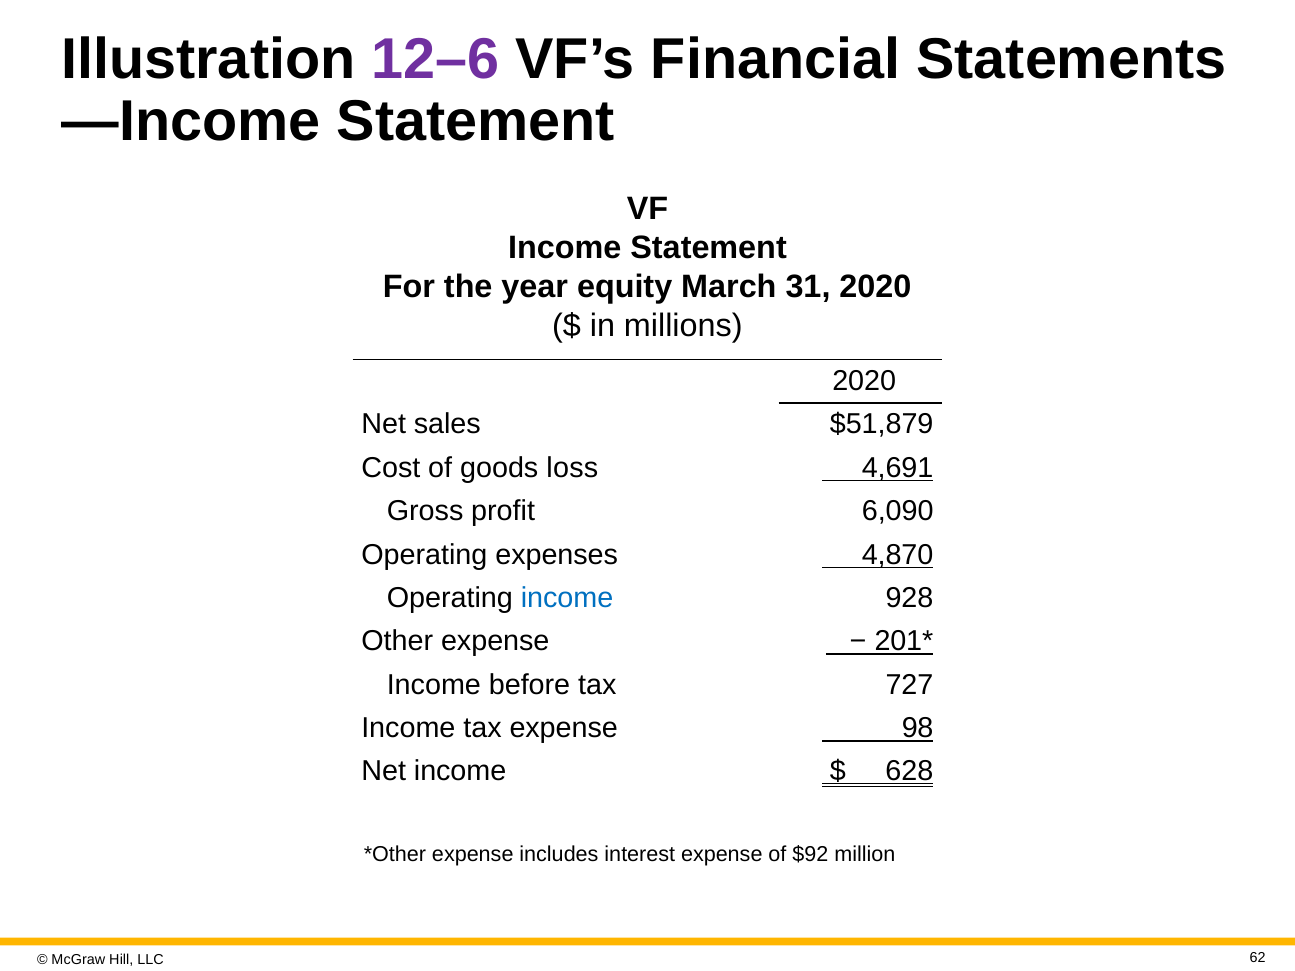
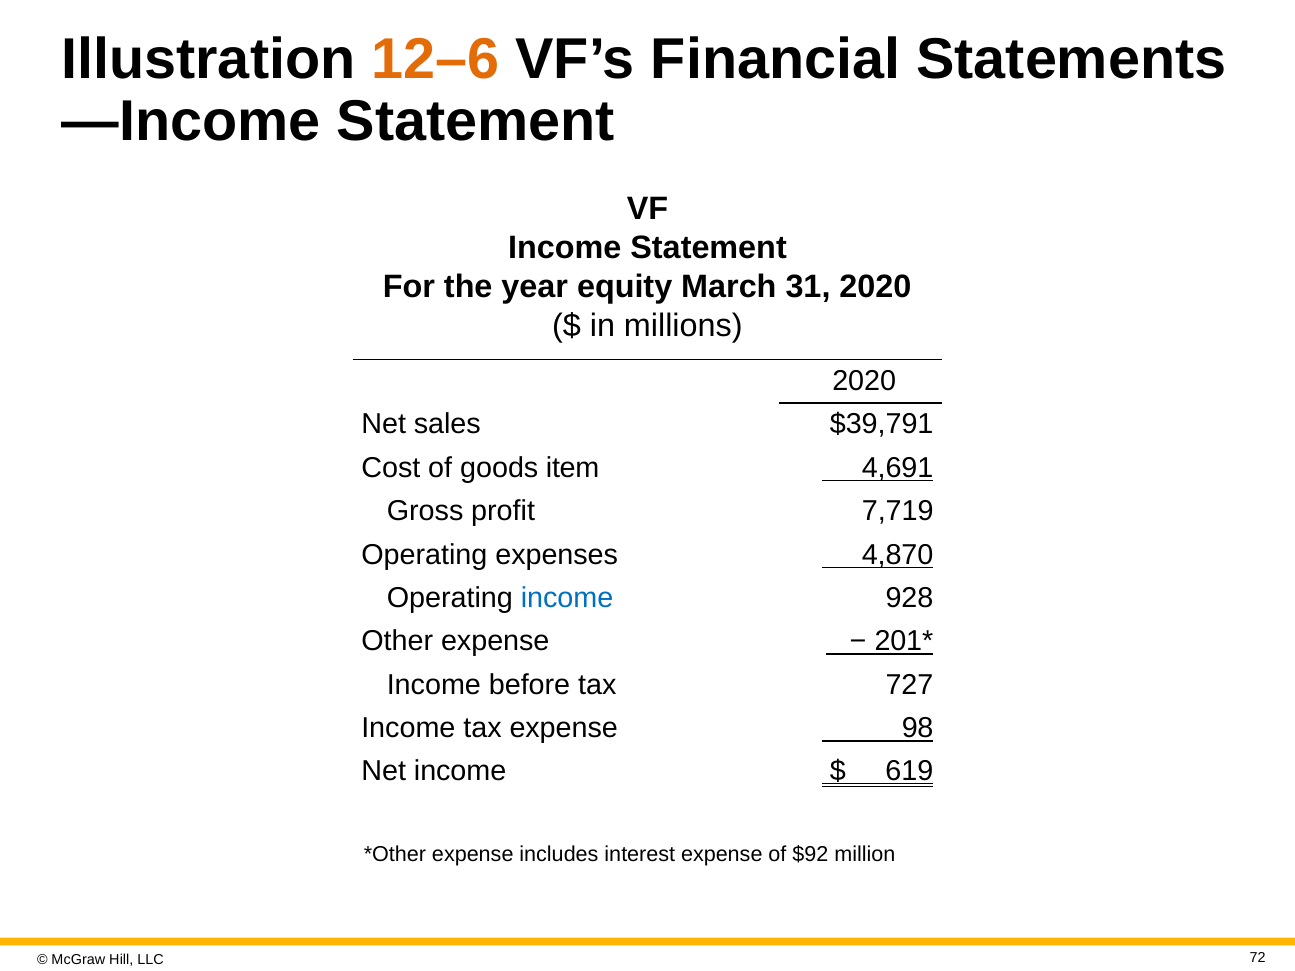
12–6 colour: purple -> orange (435, 60)
$51,879: $51,879 -> $39,791 (882, 425)
loss: loss -> item (573, 468)
6,090: 6,090 -> 7,719 (898, 511)
628: 628 -> 619 (909, 772)
62: 62 -> 72 (1258, 958)
